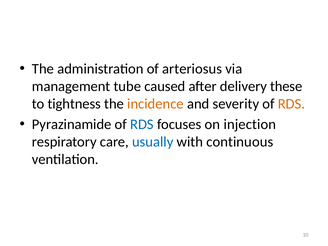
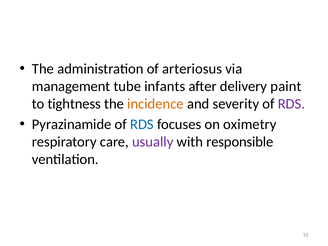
caused: caused -> infants (165, 86)
these: these -> paint (286, 86)
RDS colour: orange -> purple (291, 104)
injection: injection -> oximetry (250, 124)
usually colour: blue -> purple (153, 142)
continuous: continuous -> responsible (240, 142)
